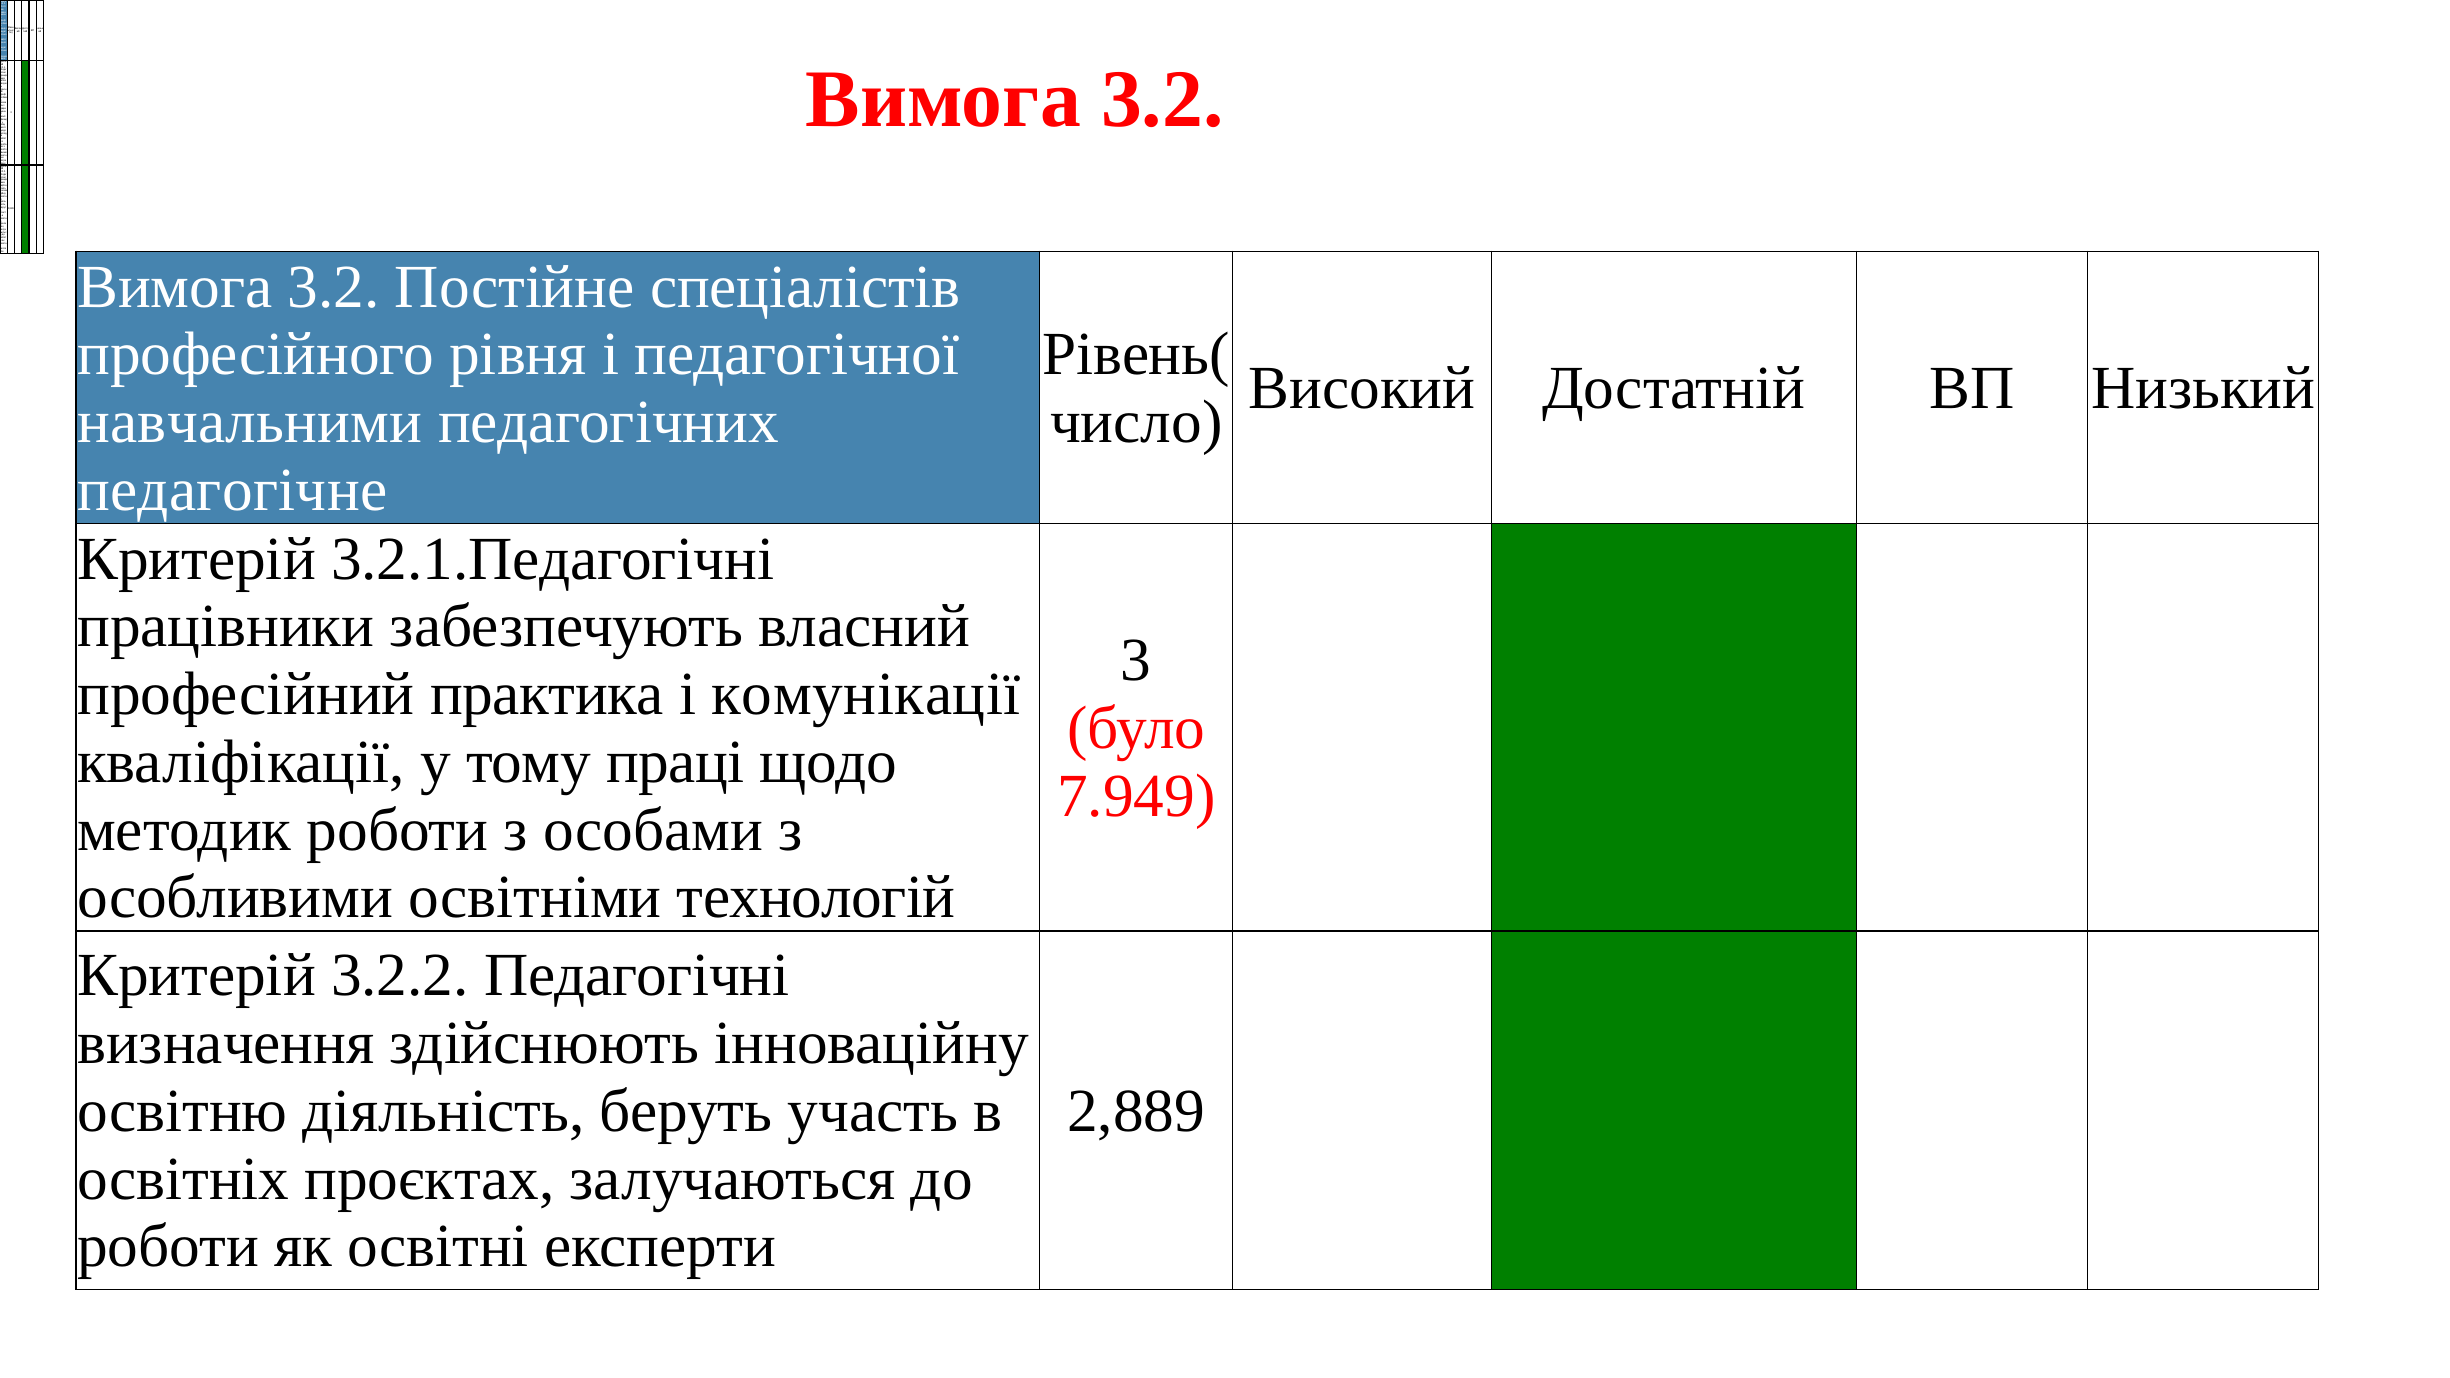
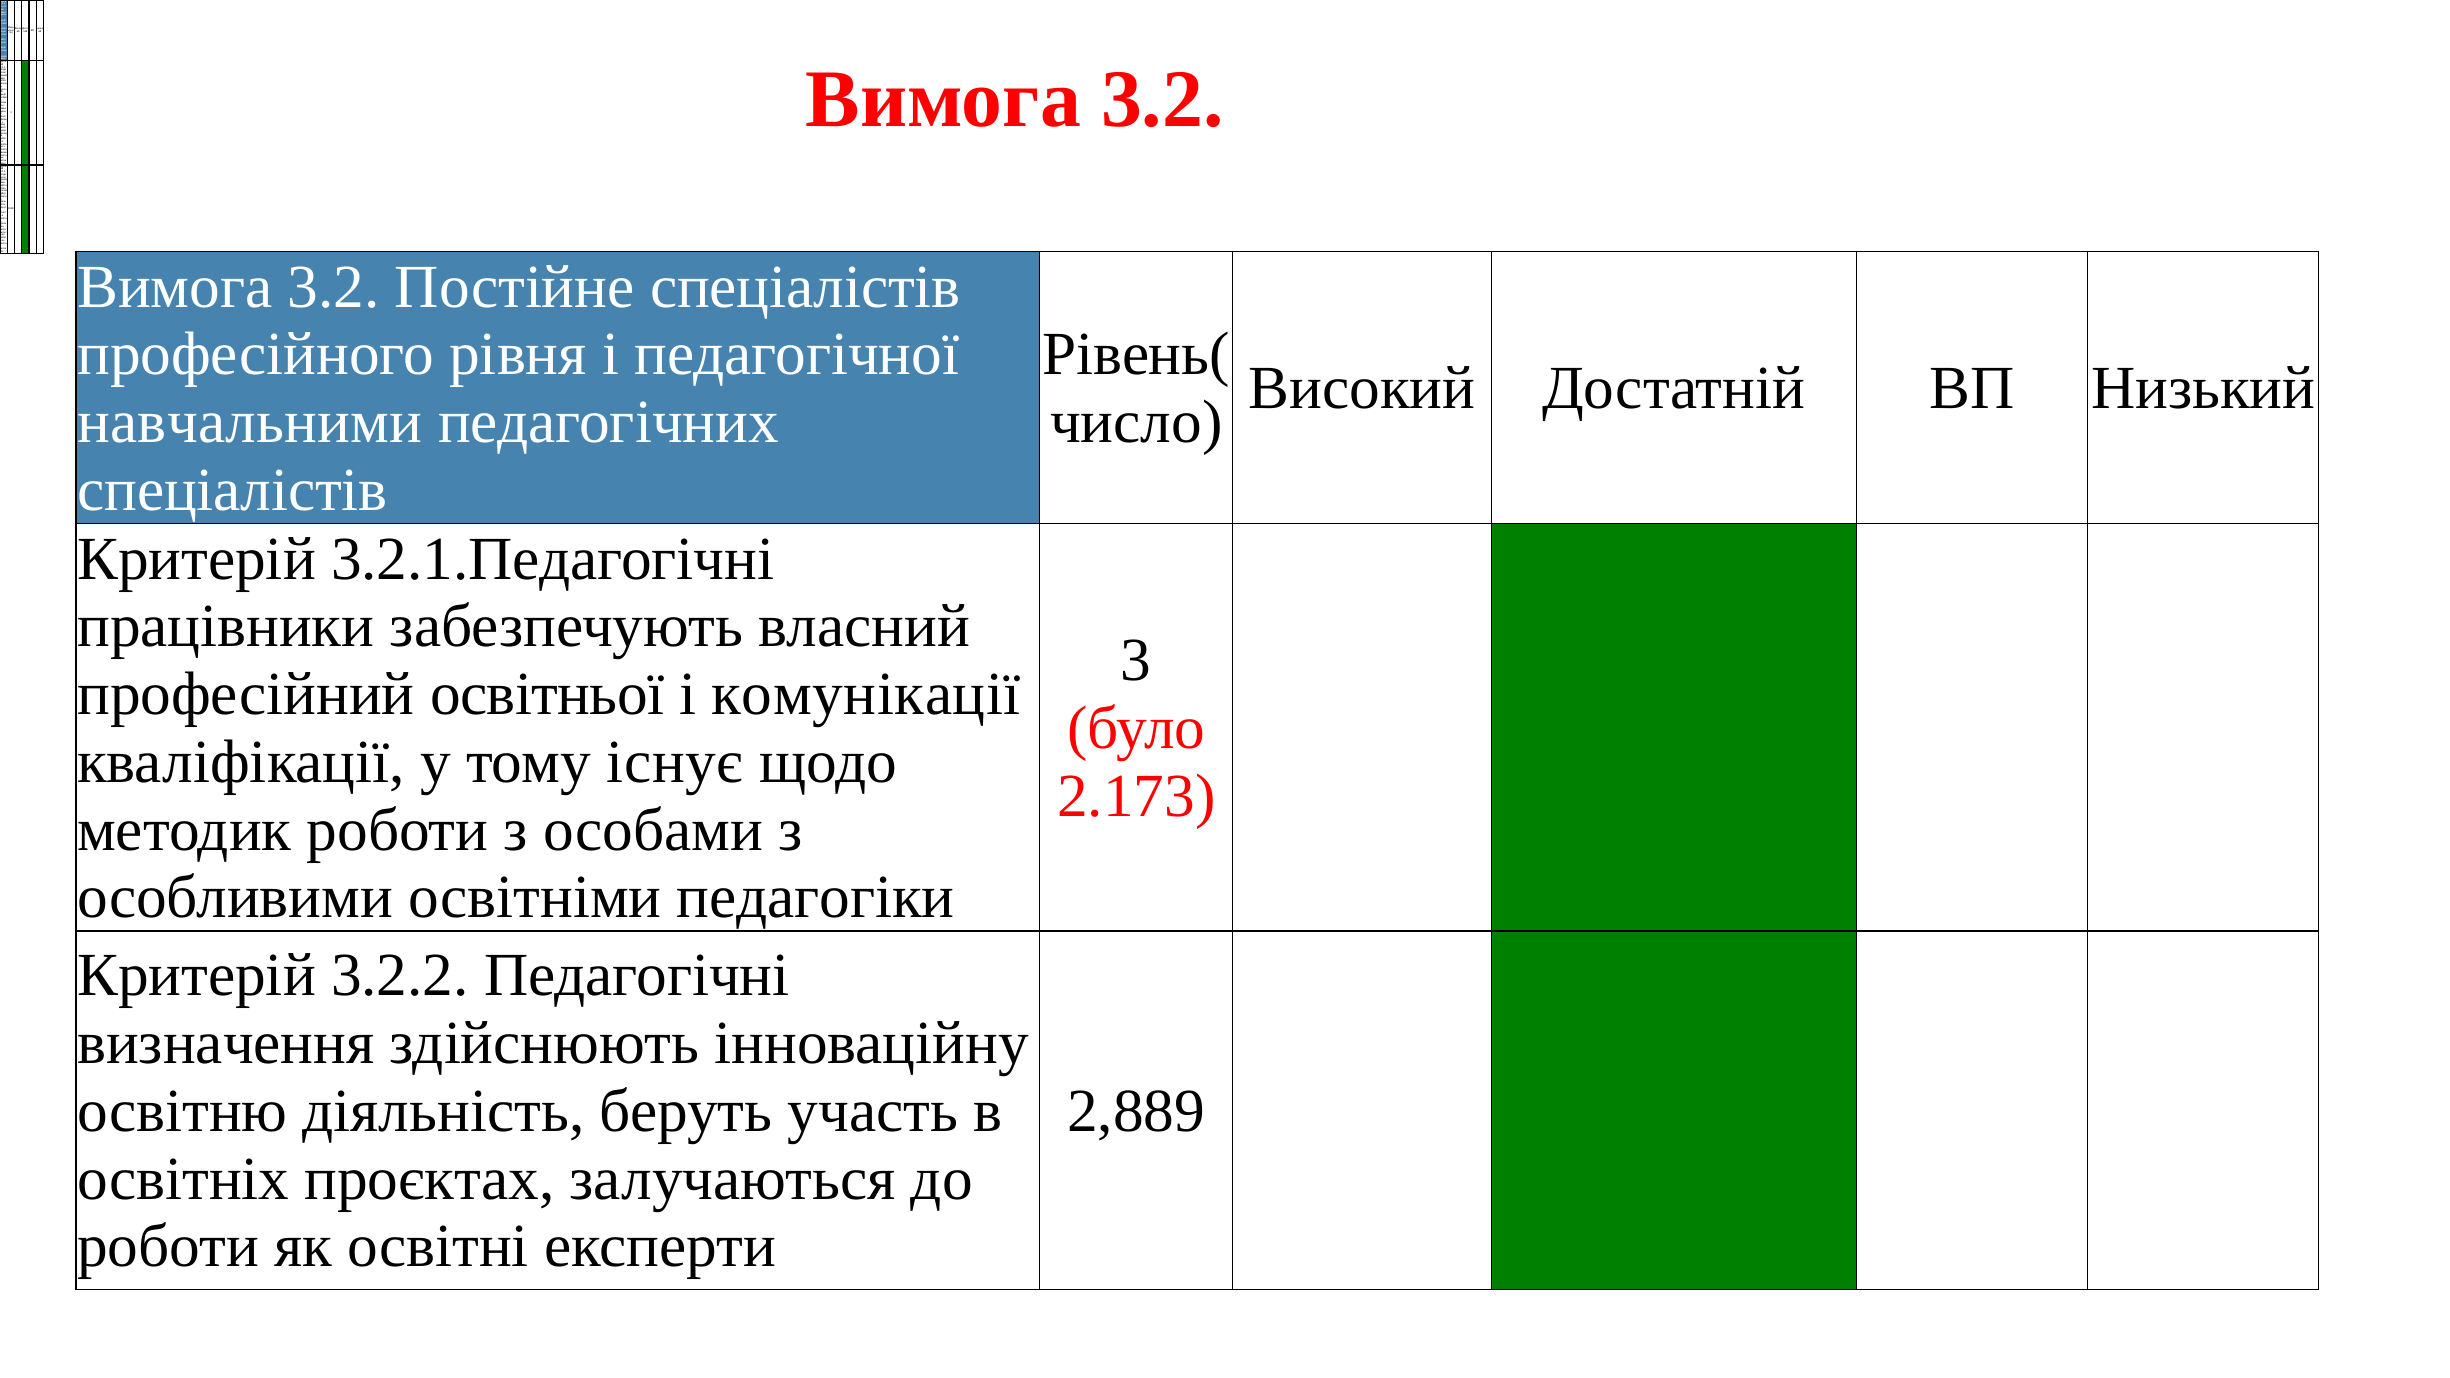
педагогічне: педагогічне -> спеціалістів (232, 490)
практика: практика -> освітньої (547, 694)
праці: праці -> існує (675, 762)
7.949: 7.949 -> 2.173 (1136, 796)
технологій: технологій -> педагогіки (816, 898)
